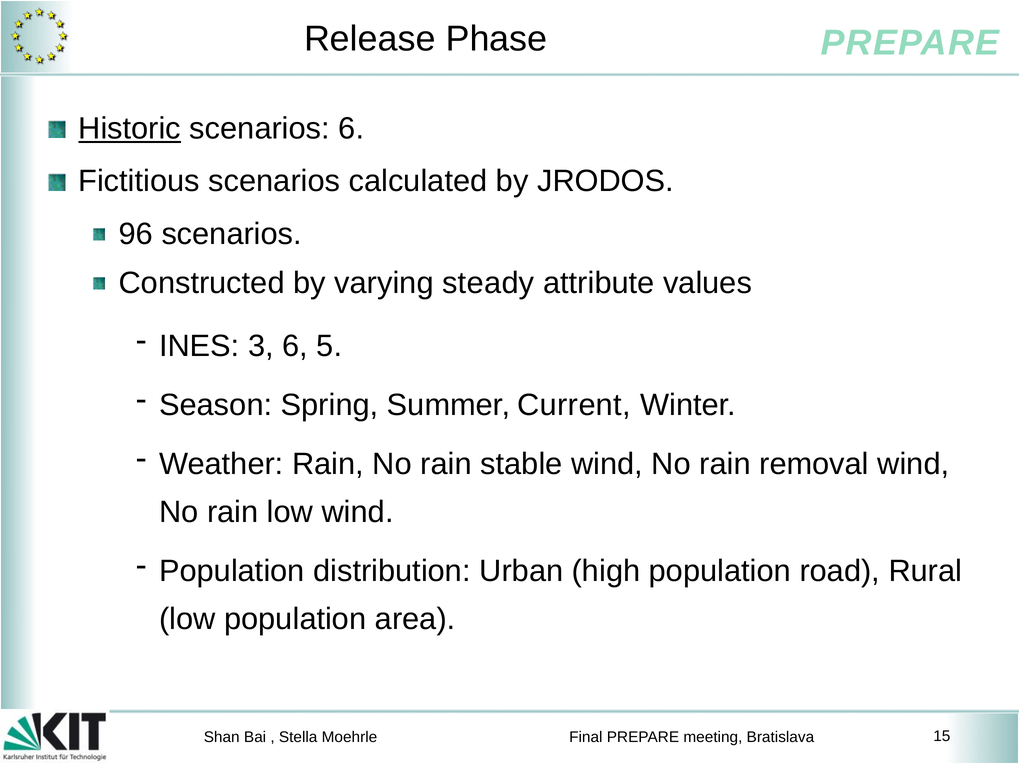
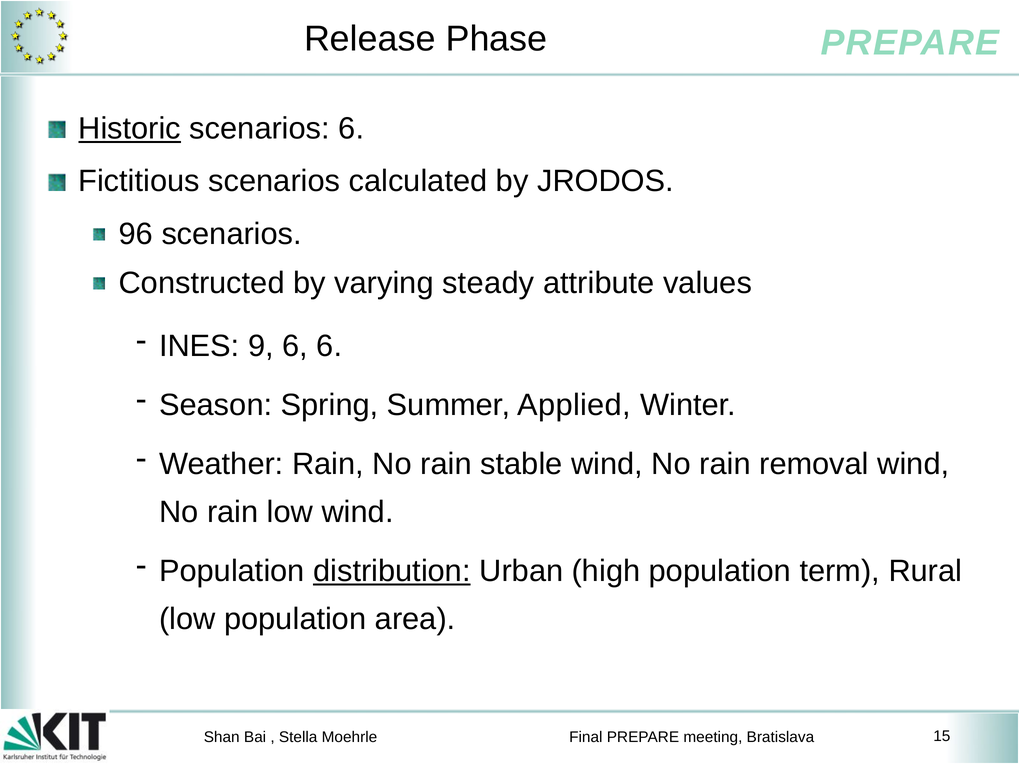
3: 3 -> 9 (261, 346)
6 5: 5 -> 6 (329, 346)
Current: Current -> Applied (574, 405)
distribution underline: none -> present (392, 571)
road: road -> term (840, 571)
